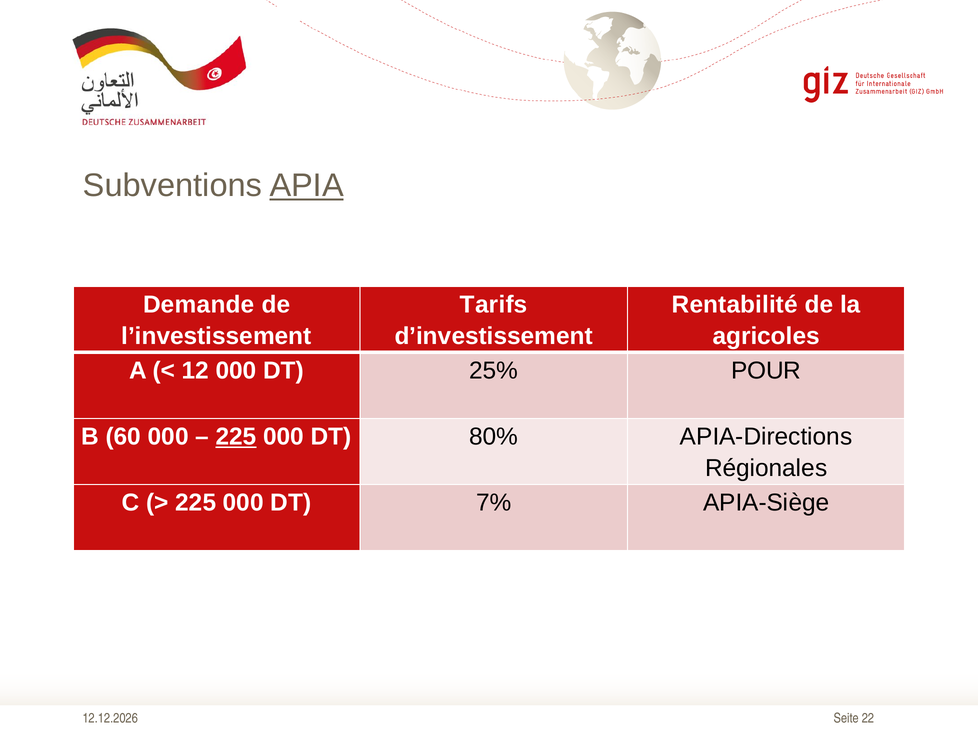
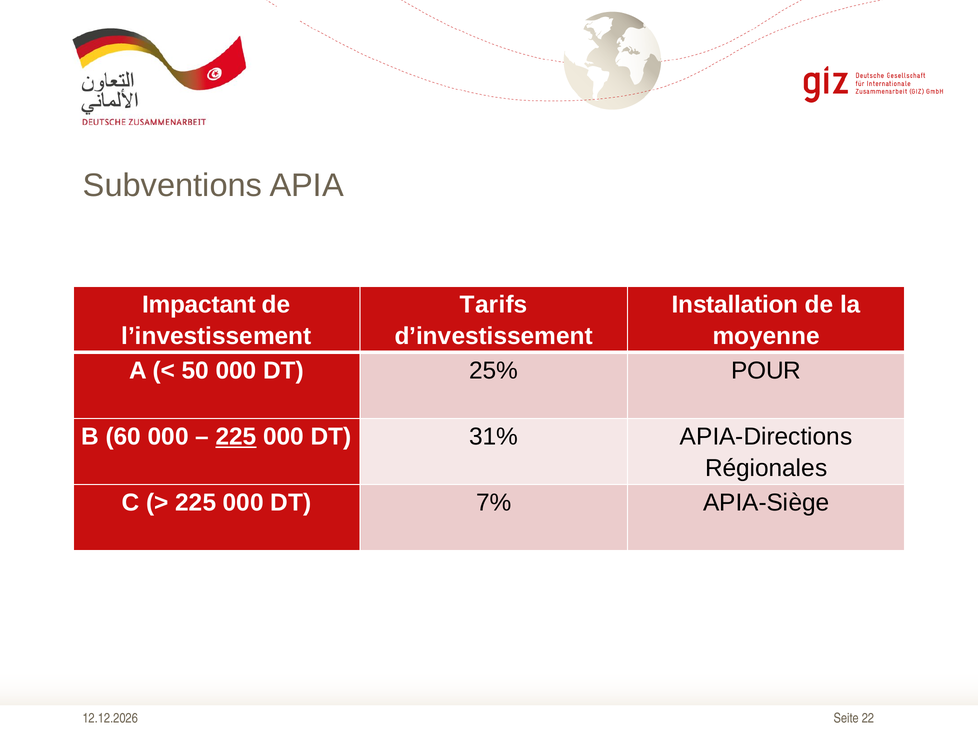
APIA underline: present -> none (307, 185)
Demande: Demande -> Impactant (199, 304)
Rentabilité: Rentabilité -> Installation (735, 304)
agricoles: agricoles -> moyenne (766, 336)
12: 12 -> 50 (195, 370)
80%: 80% -> 31% (494, 436)
